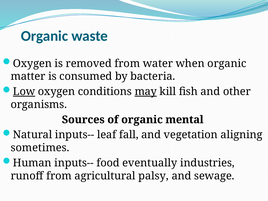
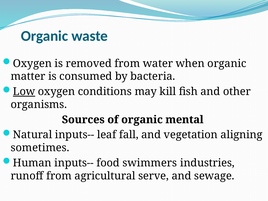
may underline: present -> none (146, 92)
eventually: eventually -> swimmers (150, 163)
palsy: palsy -> serve (154, 176)
